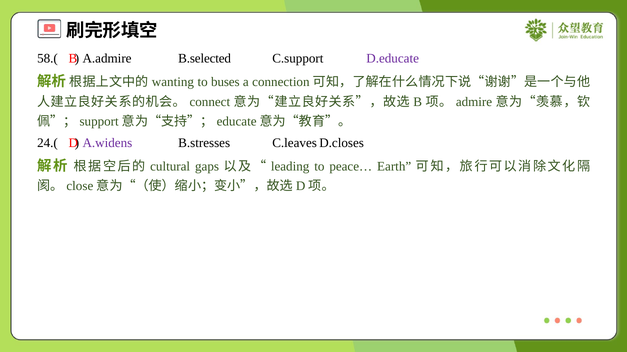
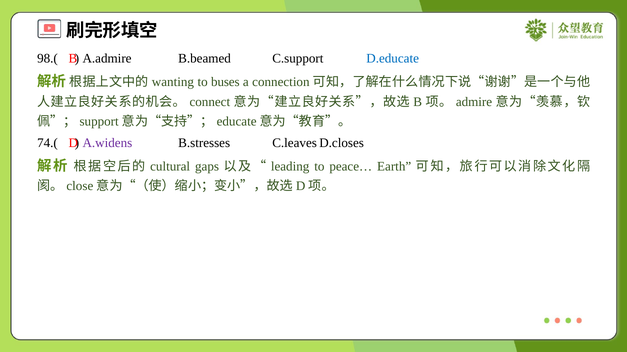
58.(: 58.( -> 98.( (47, 59)
B.selected: B.selected -> B.beamed (205, 59)
D.educate colour: purple -> blue (393, 59)
24.(: 24.( -> 74.( (47, 143)
